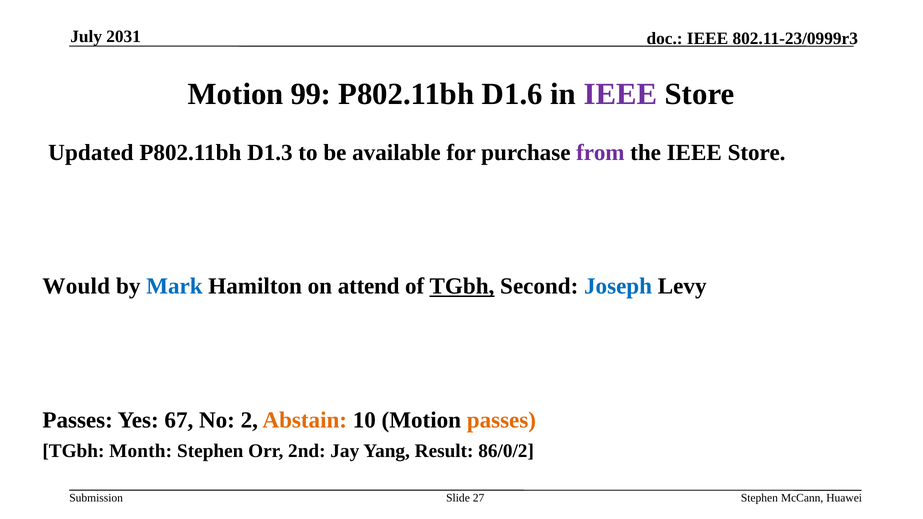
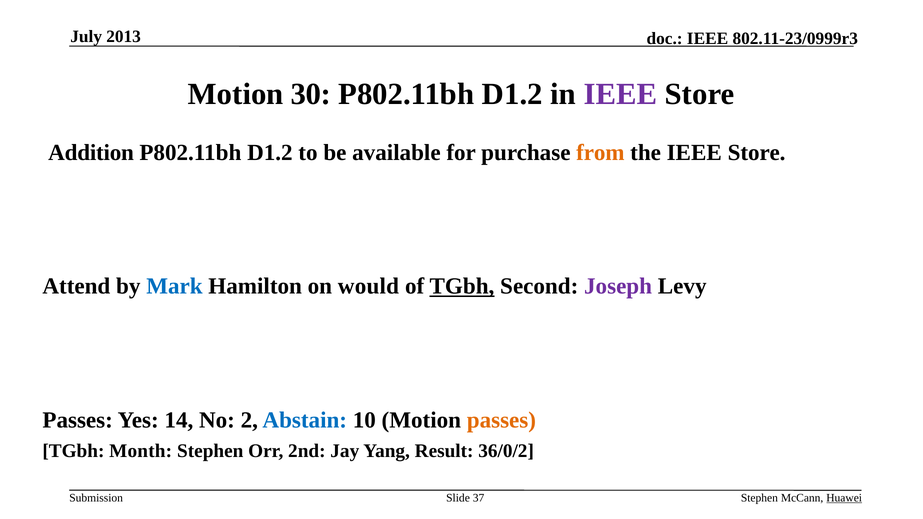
2031: 2031 -> 2013 (124, 37)
99: 99 -> 30 (311, 94)
D1.6: D1.6 -> D1.2 (512, 94)
Updated: Updated -> Addition (91, 153)
D1.3: D1.3 -> D1.2 (270, 153)
from colour: purple -> orange (600, 153)
Would: Would -> Attend (76, 286)
attend: attend -> would (368, 286)
Joseph colour: blue -> purple (618, 286)
67: 67 -> 14 (179, 420)
Abstain colour: orange -> blue (305, 420)
86/0/2: 86/0/2 -> 36/0/2 (506, 451)
27: 27 -> 37 (479, 498)
Huawei underline: none -> present (844, 498)
